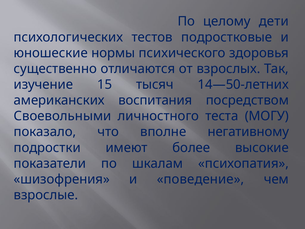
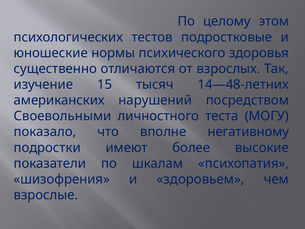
дети: дети -> этом (274, 21)
14—50-летних: 14—50-летних -> 14—48-летних (243, 84)
воспитания: воспитания -> нарушений (155, 100)
поведение: поведение -> здоровьем (200, 179)
